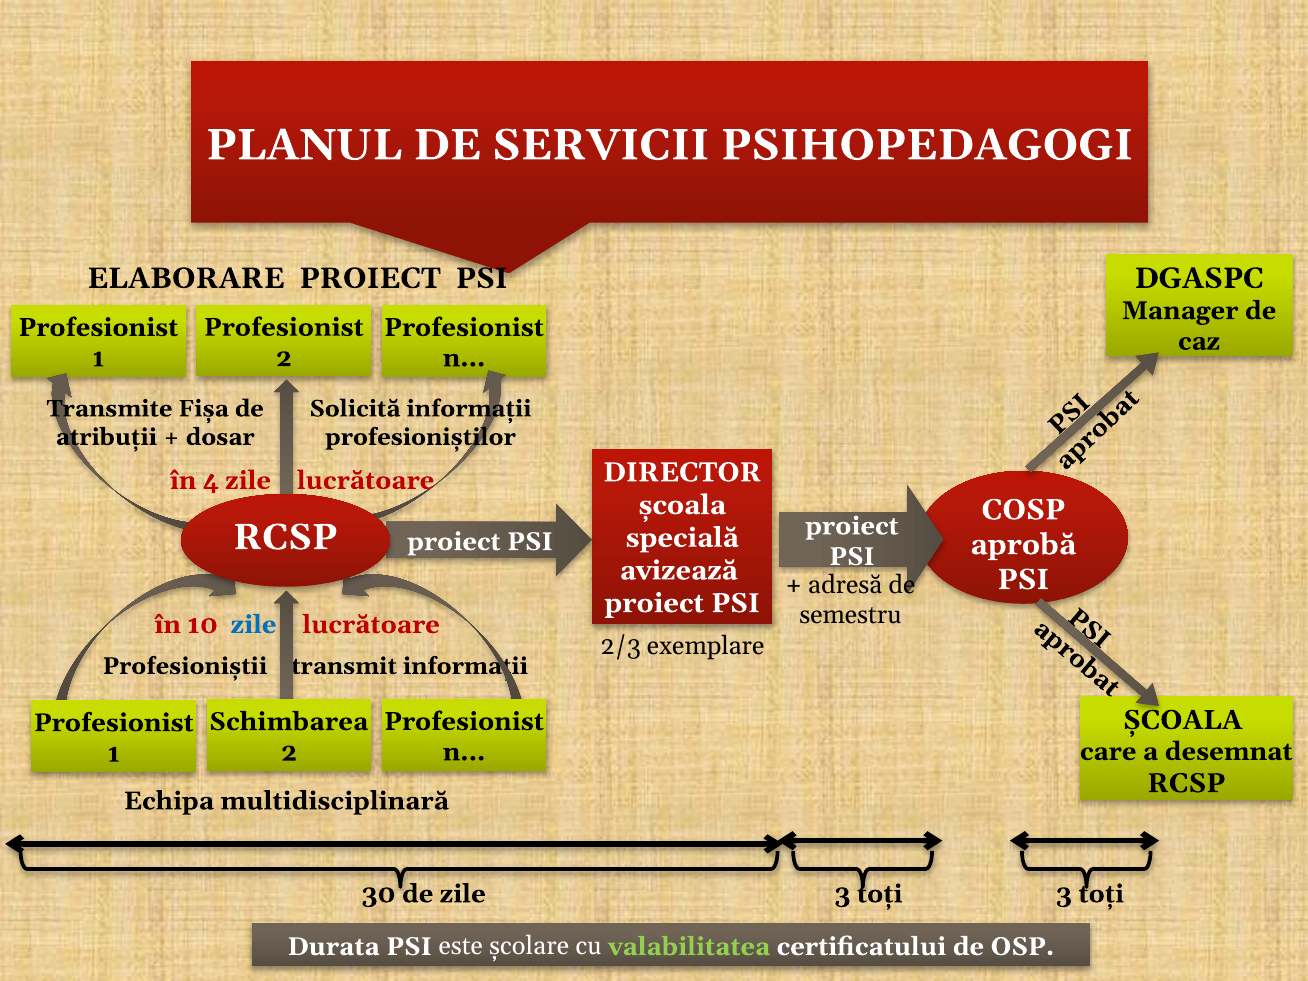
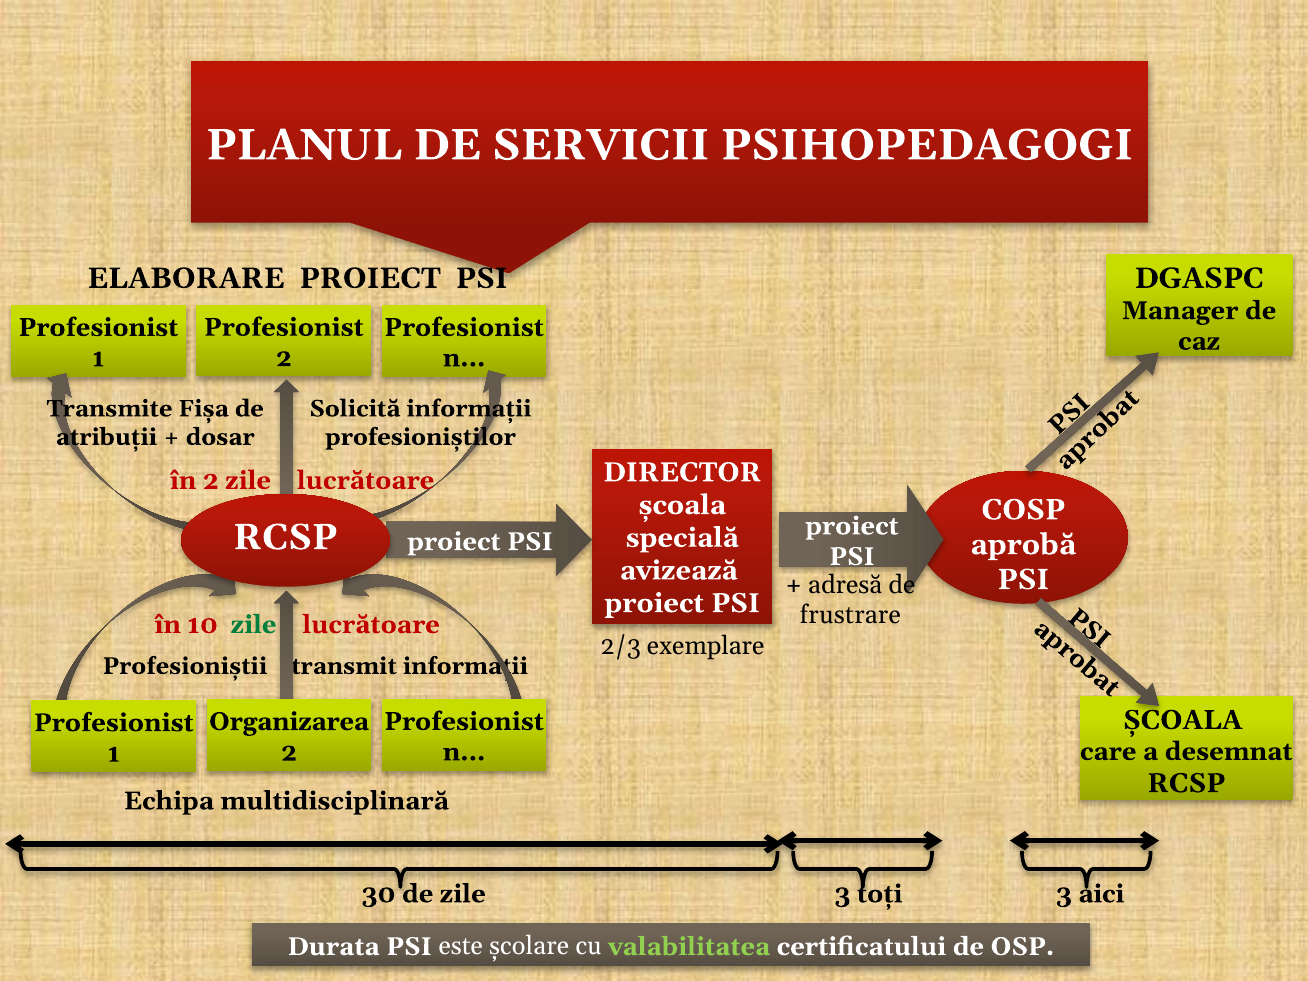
în 4: 4 -> 2 (211, 480)
semestru: semestru -> frustrare (850, 615)
zile colour: blue -> green (254, 625)
Schimbarea: Schimbarea -> Organizarea (289, 722)
toţi: toţi -> aici (1101, 894)
